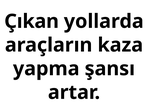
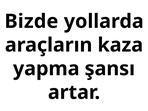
Çıkan: Çıkan -> Bizde (31, 21)
